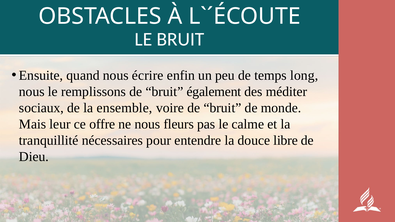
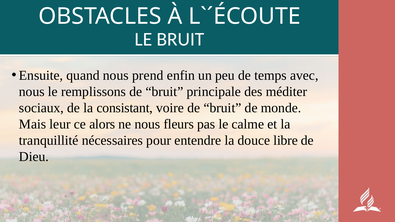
écrire: écrire -> prend (148, 75)
long: long -> avec (304, 75)
également: également -> principale (214, 92)
ensemble: ensemble -> consistant (125, 108)
offre: offre -> alors (102, 124)
